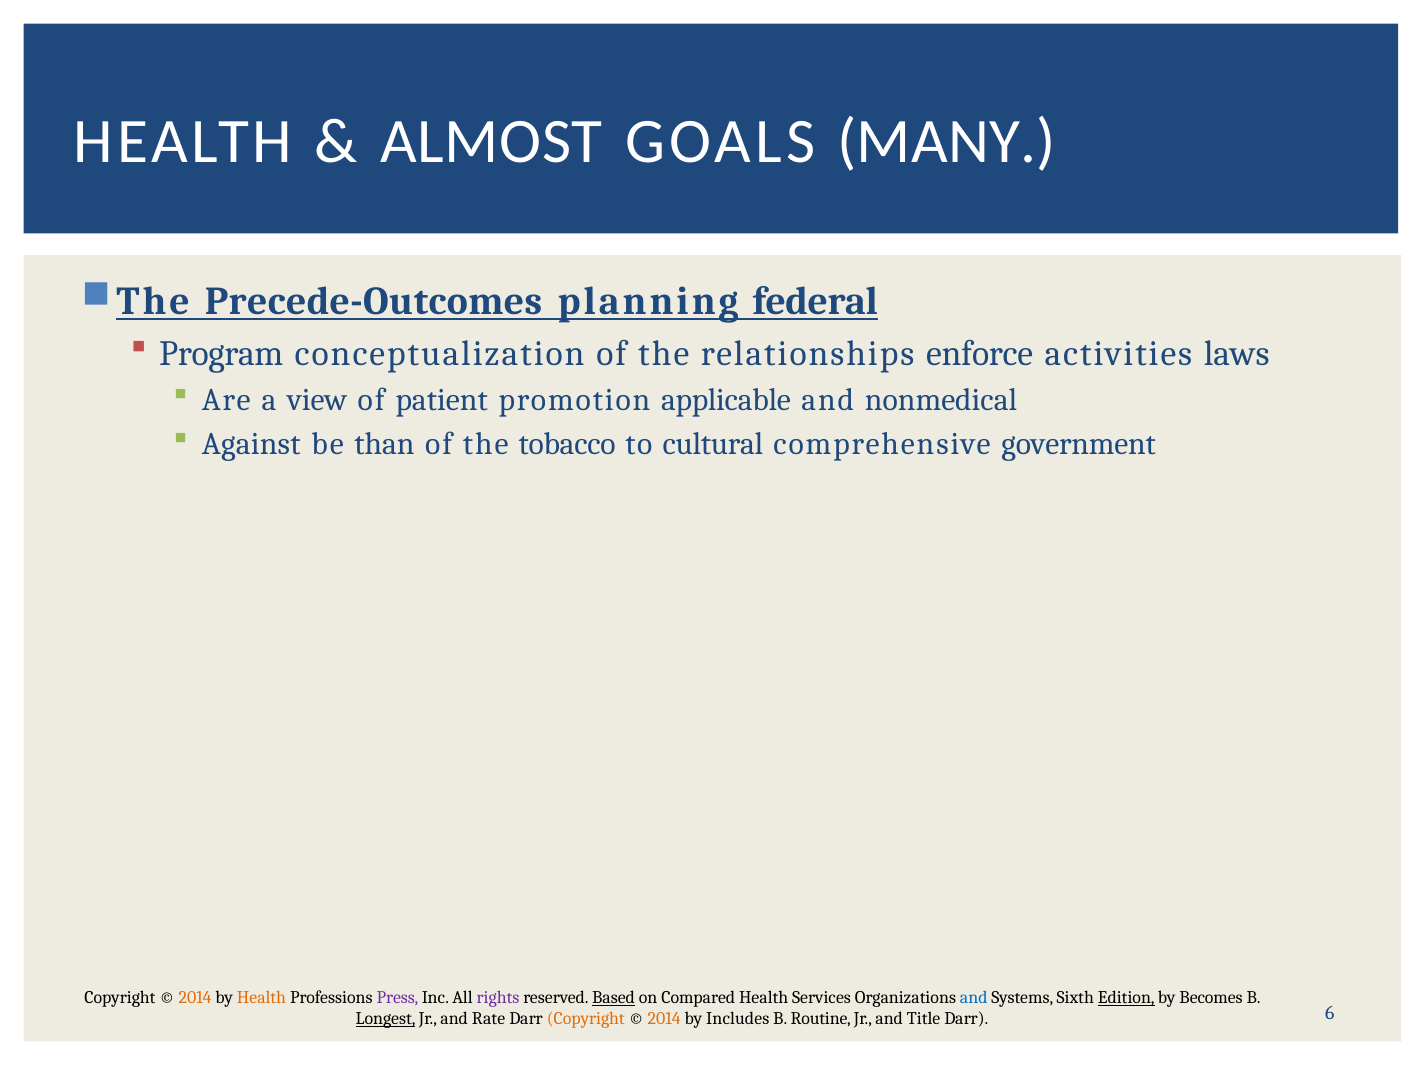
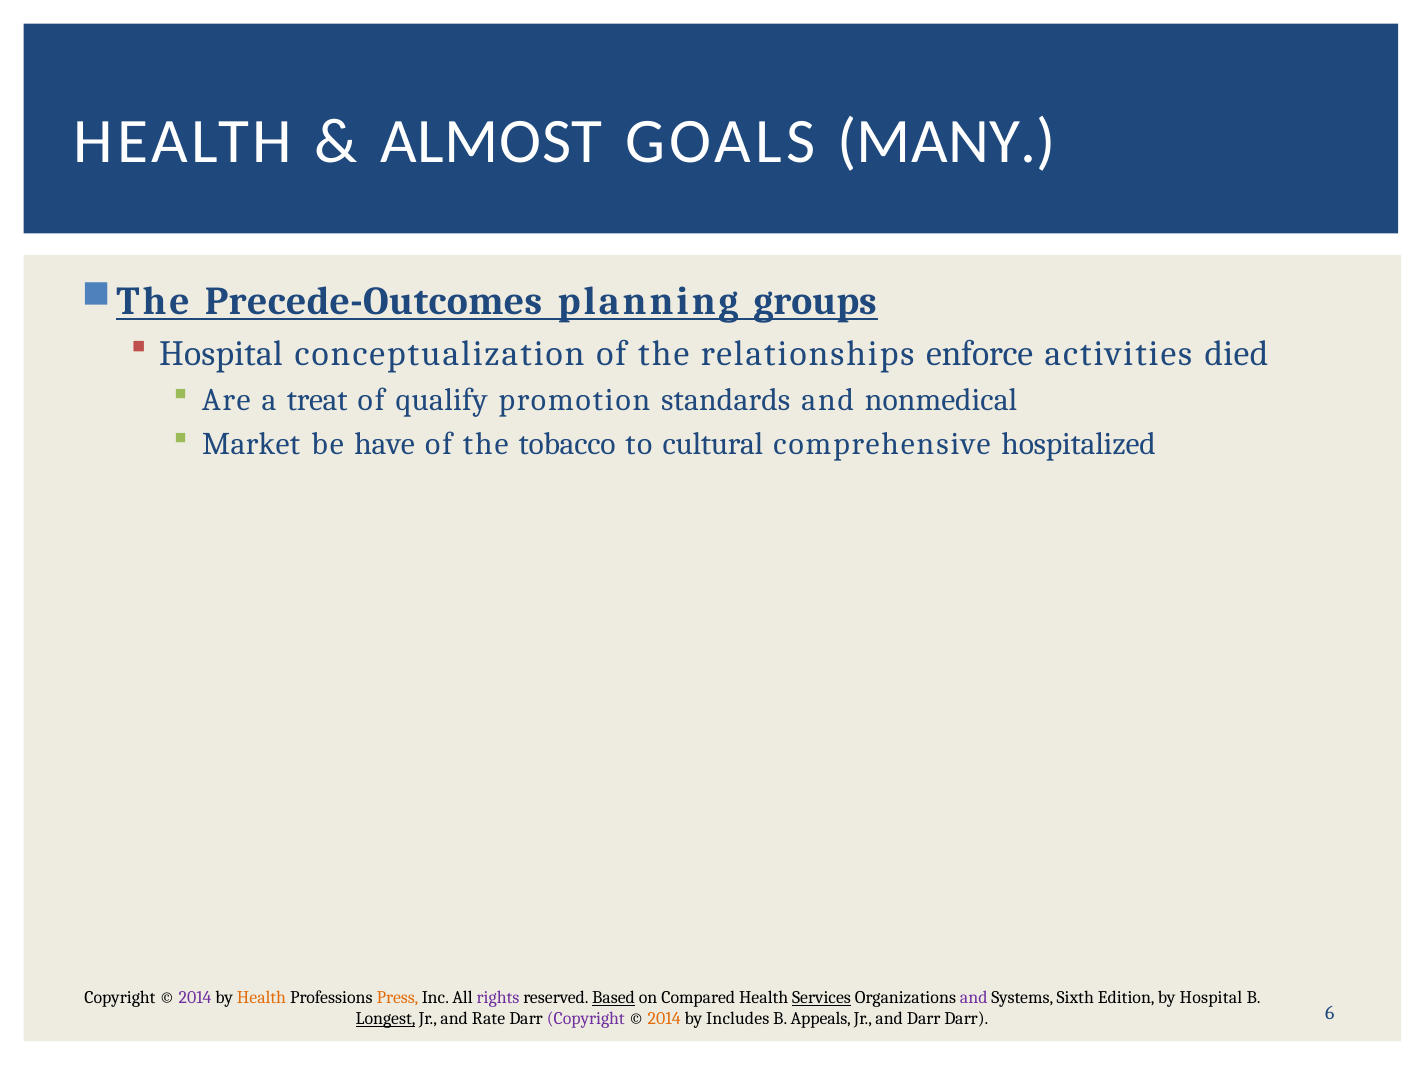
federal: federal -> groups (815, 302)
Program: Program -> Hospital (221, 354)
laws: laws -> died (1236, 354)
view: view -> treat (317, 400)
patient: patient -> qualify (442, 400)
applicable: applicable -> standards (726, 400)
Against: Against -> Market (251, 445)
than: than -> have (385, 445)
government: government -> hospitalized (1079, 445)
2014 colour: orange -> purple (195, 998)
Press colour: purple -> orange (397, 998)
Services underline: none -> present (821, 998)
and colour: blue -> purple (974, 998)
Edition underline: present -> none (1126, 998)
by Becomes: Becomes -> Hospital (1211, 998)
Copyright colour: orange -> purple (586, 1019)
Routine: Routine -> Appeals (821, 1019)
and Title: Title -> Darr (924, 1019)
